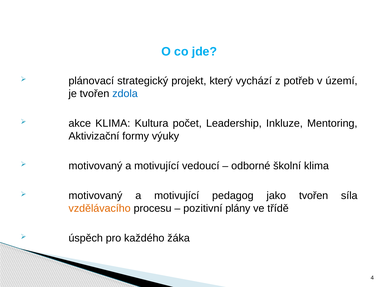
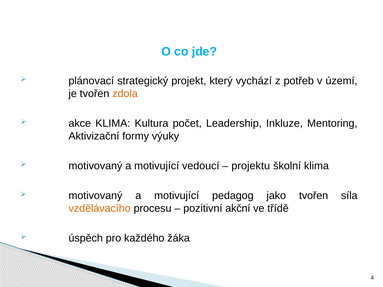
zdola colour: blue -> orange (125, 94)
odborné: odborné -> projektu (251, 166)
plány: plány -> akční (238, 209)
